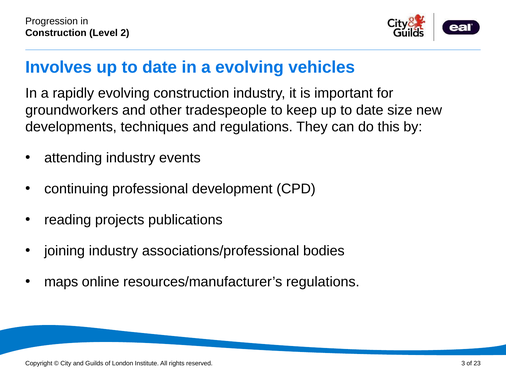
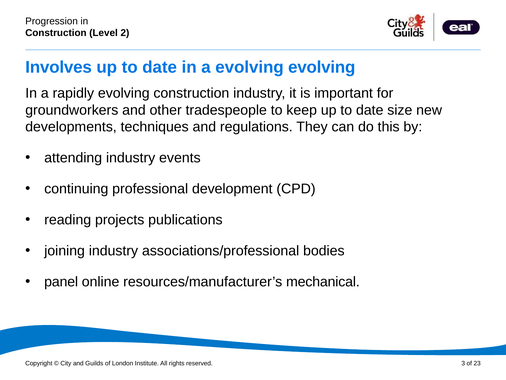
evolving vehicles: vehicles -> evolving (322, 67)
maps: maps -> panel (61, 282)
resources/manufacturer’s regulations: regulations -> mechanical (323, 282)
